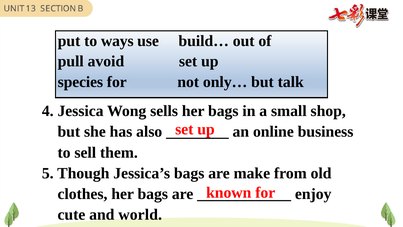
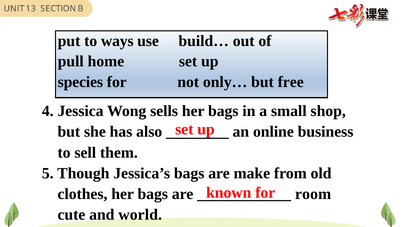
avoid: avoid -> home (106, 61)
talk: talk -> free (291, 82)
enjoy: enjoy -> room (313, 194)
